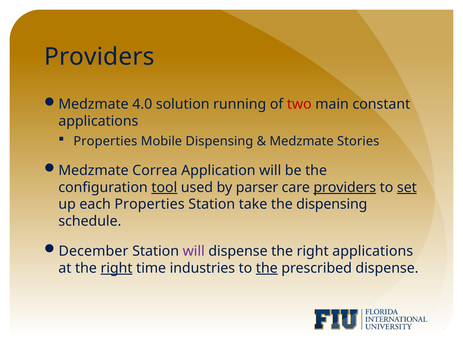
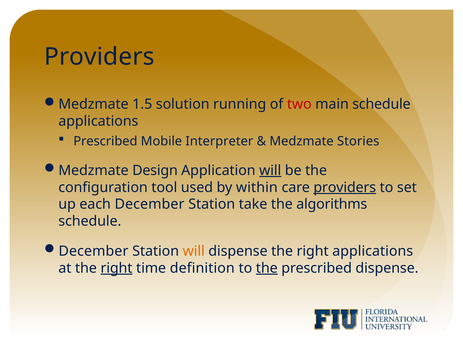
4.0: 4.0 -> 1.5 (142, 104)
main constant: constant -> schedule (381, 104)
Properties: Properties -> Prescribed (105, 141)
Mobile Dispensing: Dispensing -> Interpreter (219, 141)
Correa: Correa -> Design (155, 171)
will underline: none -> present (270, 171)
tool underline: present -> none (164, 187)
parser: parser -> within (257, 187)
set underline: present -> none (407, 187)
each Properties: Properties -> December (150, 204)
the dispensing: dispensing -> algorithms (332, 204)
will colour: purple -> orange (194, 251)
industries: industries -> definition (202, 268)
